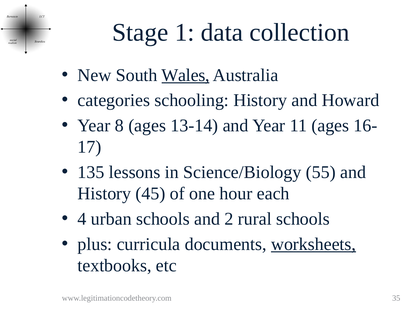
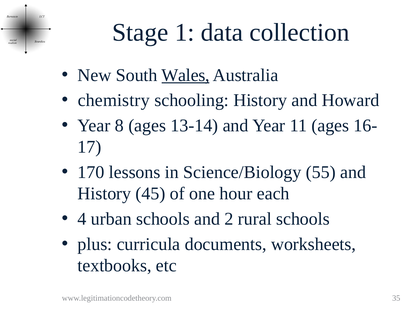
categories: categories -> chemistry (114, 100)
135: 135 -> 170 (91, 172)
worksheets underline: present -> none (314, 244)
